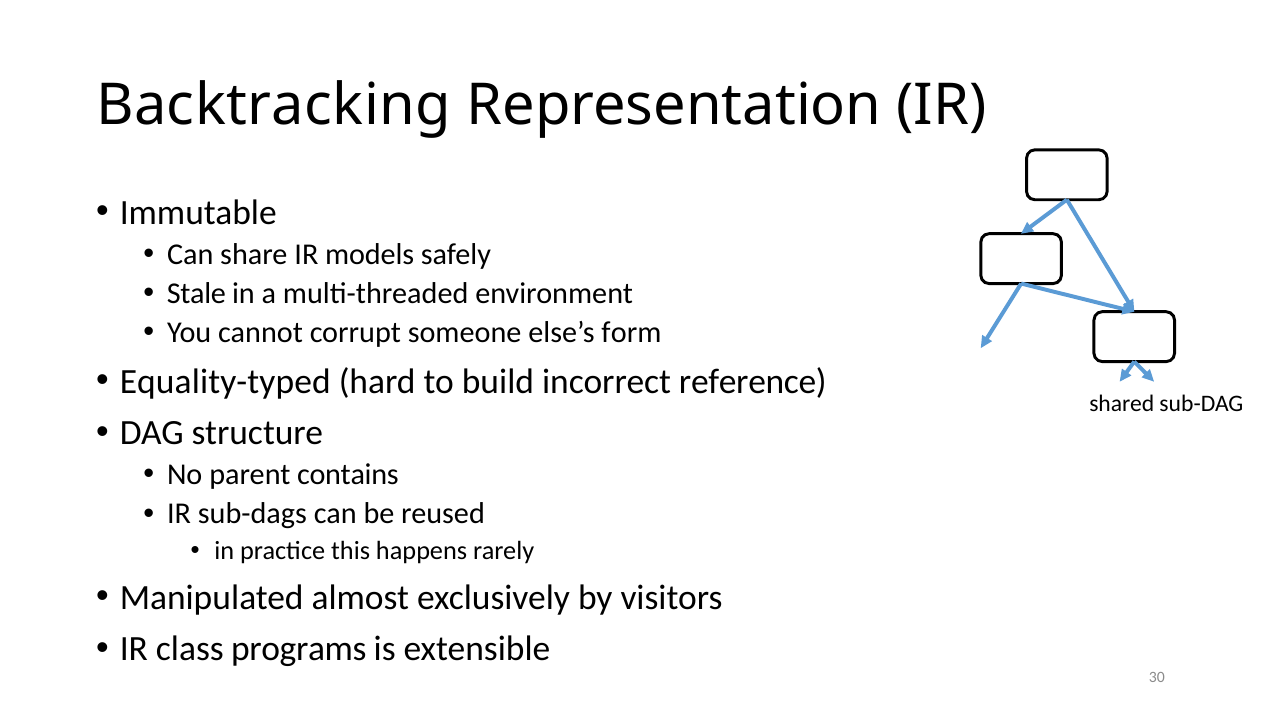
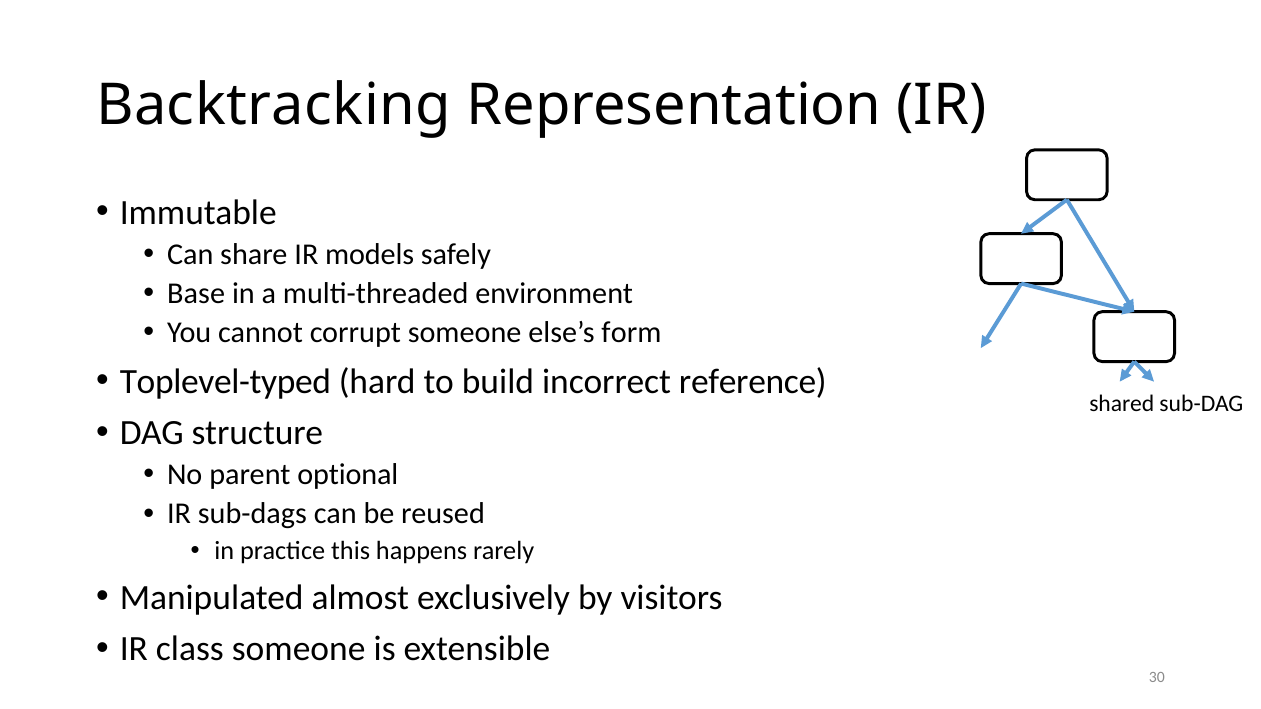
Stale: Stale -> Base (196, 294)
Equality-typed: Equality-typed -> Toplevel-typed (225, 382)
contains: contains -> optional (348, 475)
class programs: programs -> someone (299, 649)
